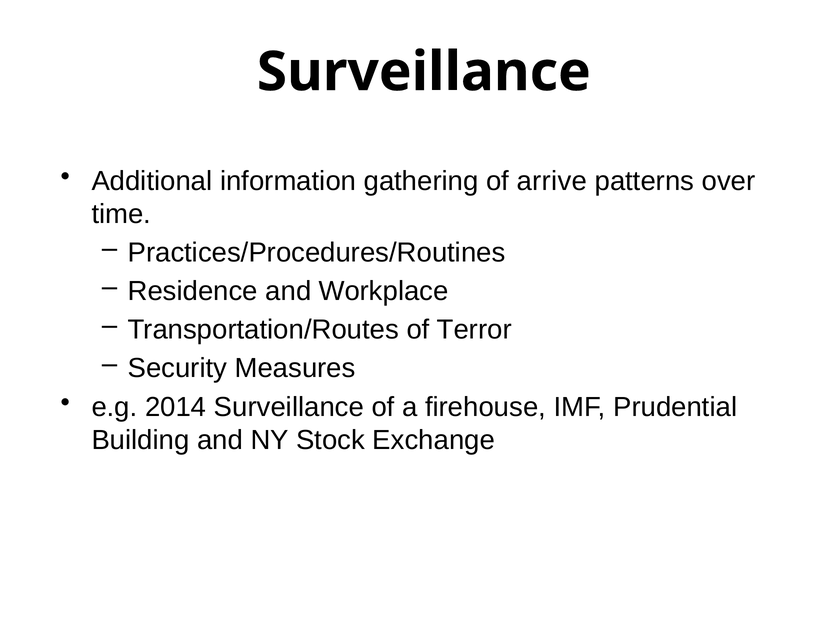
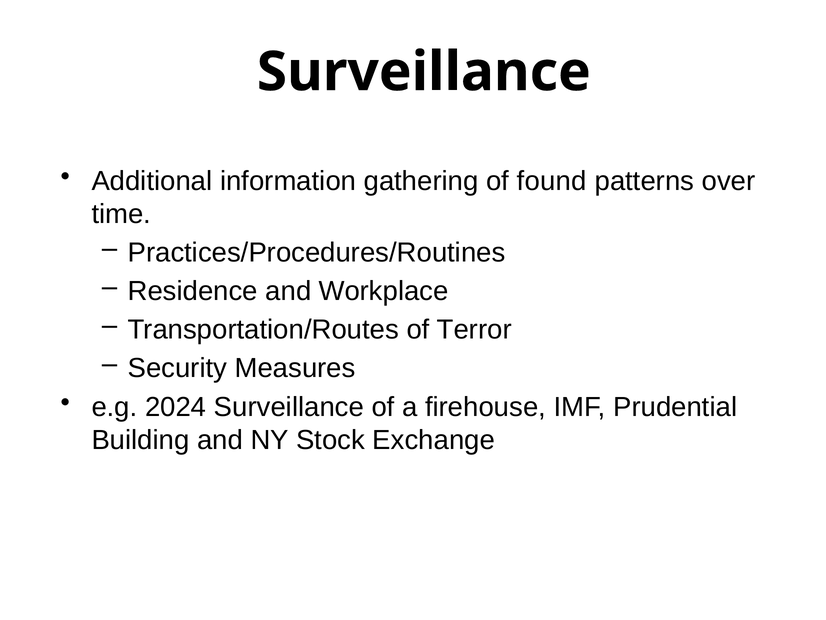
arrive: arrive -> found (552, 181)
2014: 2014 -> 2024 (176, 407)
